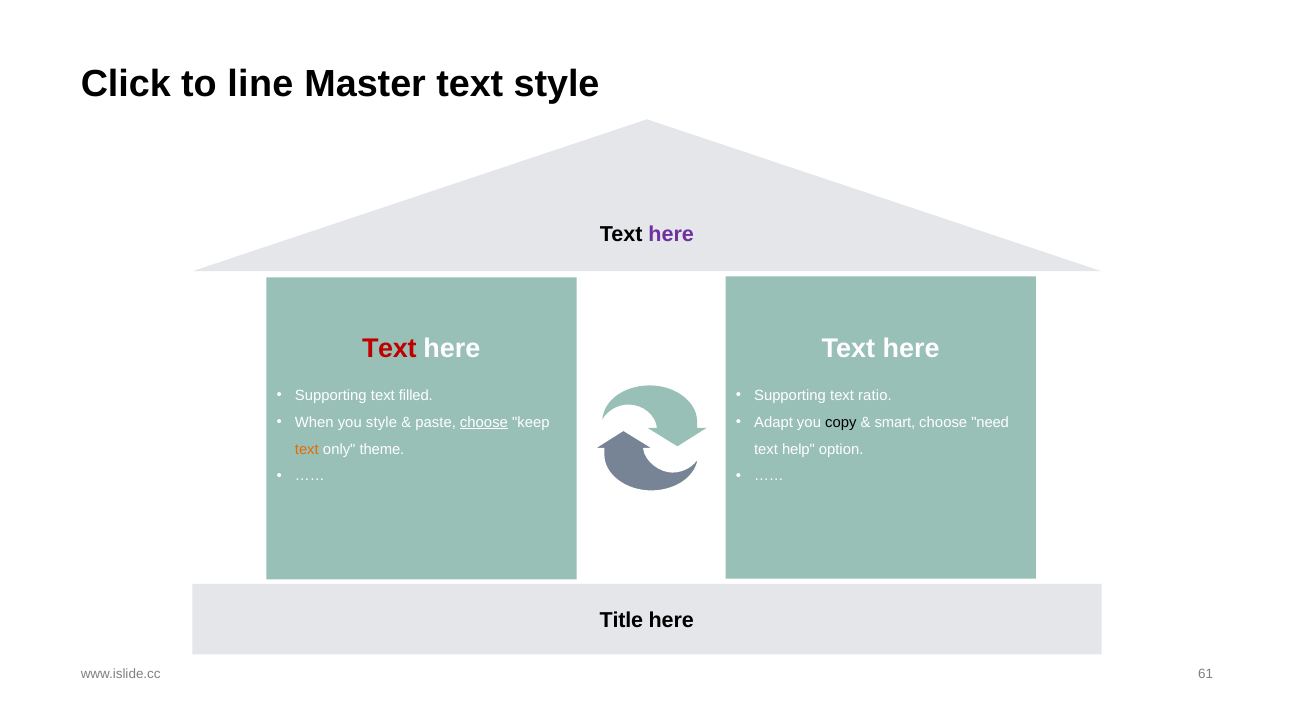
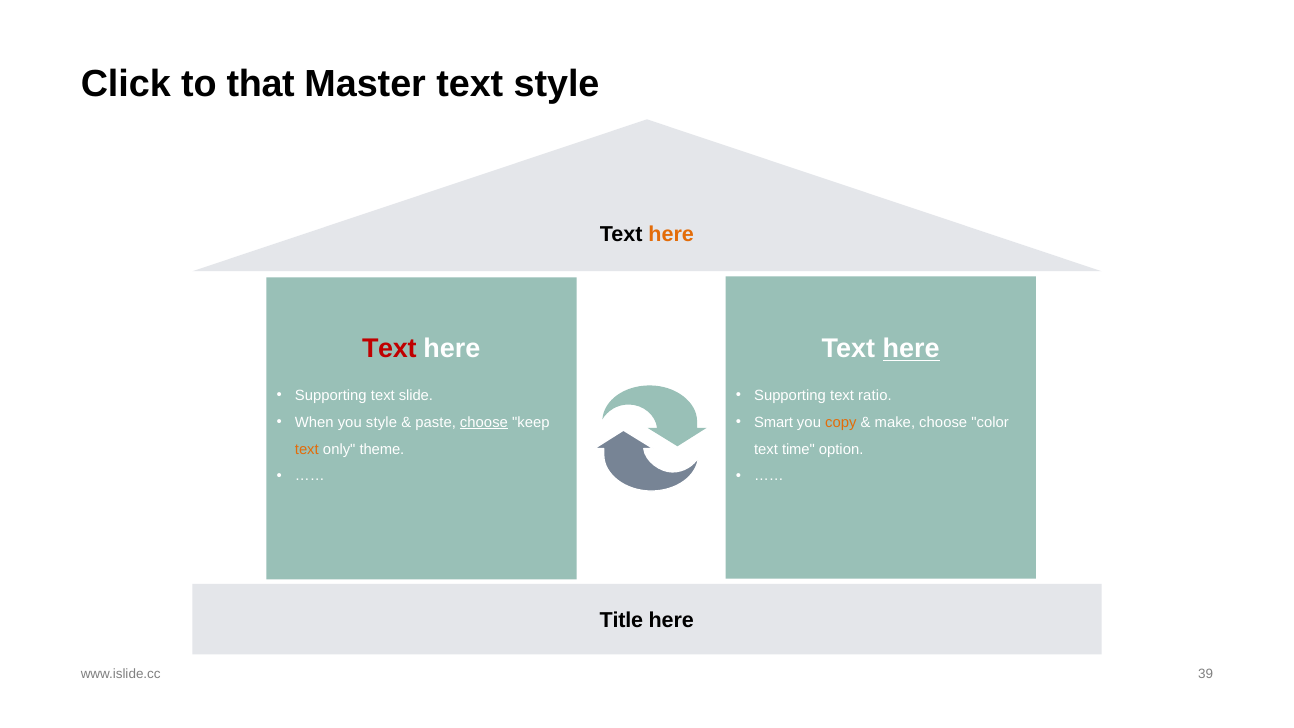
line: line -> that (261, 84)
here colour: purple -> orange (671, 235)
here underline: none -> present (911, 349)
filled: filled -> slide (416, 396)
Adapt: Adapt -> Smart (774, 422)
copy colour: black -> orange (841, 422)
smart: smart -> make (895, 422)
need: need -> color (990, 422)
help: help -> time (798, 449)
61: 61 -> 39 (1206, 674)
